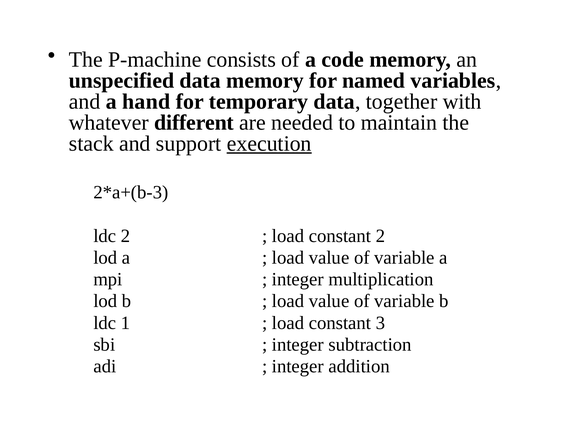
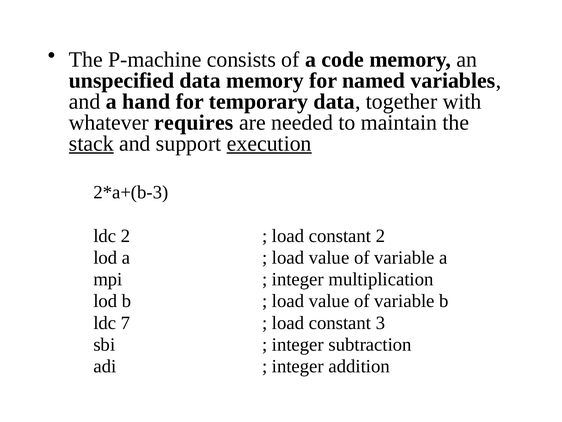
different: different -> requires (194, 122)
stack underline: none -> present (91, 143)
1: 1 -> 7 (126, 322)
